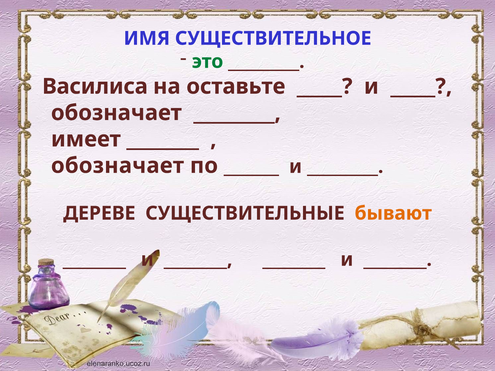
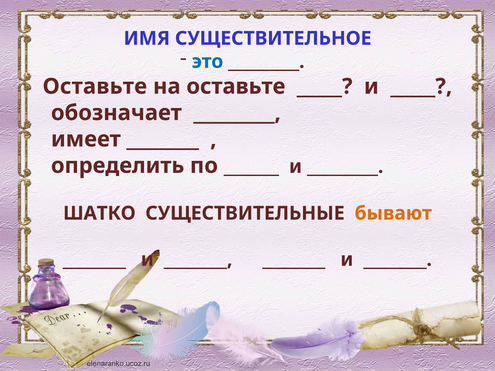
это colour: green -> blue (208, 62)
Василиса: Василиса -> Оставьте (95, 86)
обозначает: обозначает -> определить (118, 166)
ДЕРЕВЕ: ДЕРЕВЕ -> ШАТКО (99, 213)
